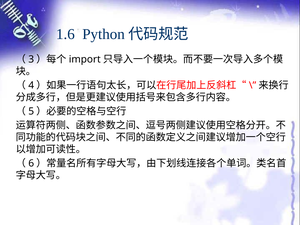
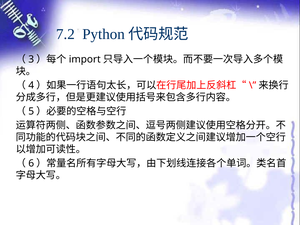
1.6: 1.6 -> 7.2 (66, 34)
